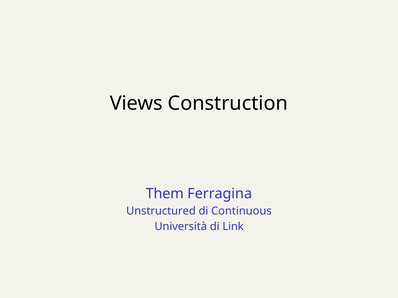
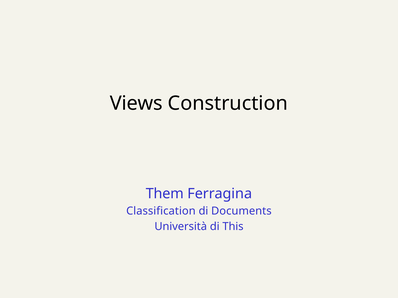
Unstructured: Unstructured -> Classification (161, 211)
Continuous: Continuous -> Documents (241, 211)
Link: Link -> This (233, 227)
